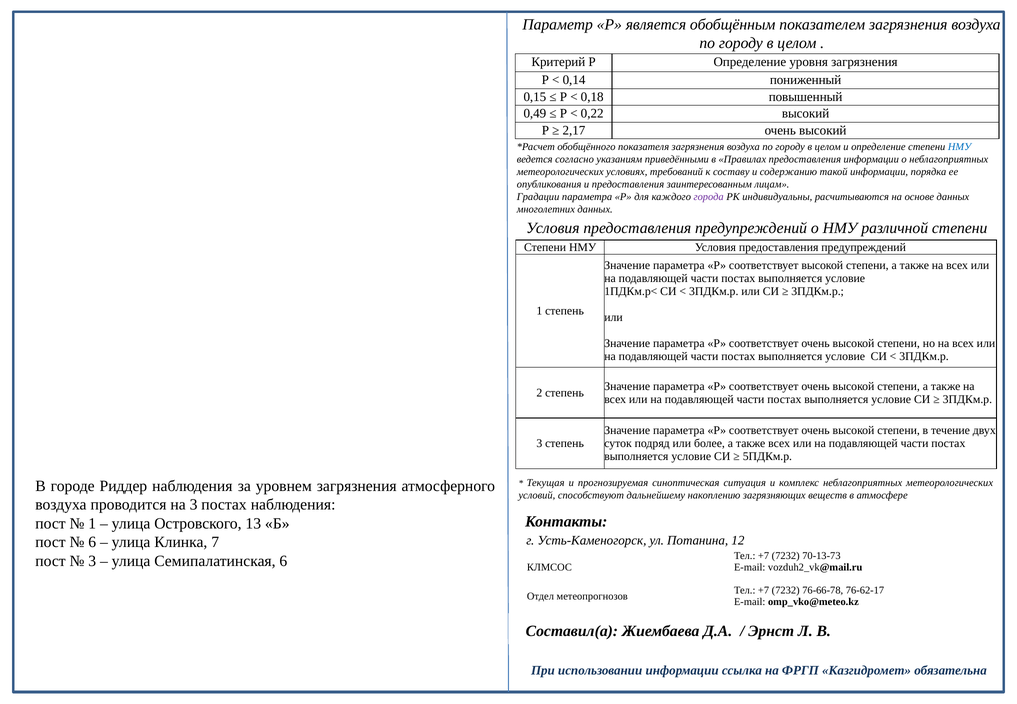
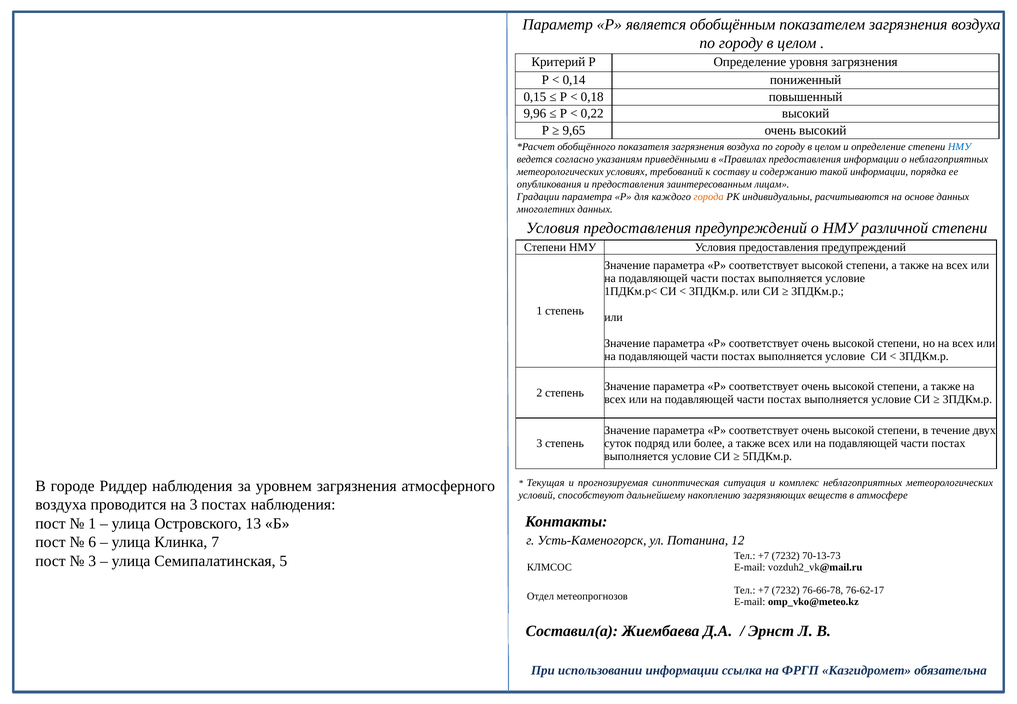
0,49: 0,49 -> 9,96 (535, 114)
2,17: 2,17 -> 9,65 (574, 130)
города colour: purple -> orange (709, 197)
Семипалатинская 6: 6 -> 5 (283, 561)
